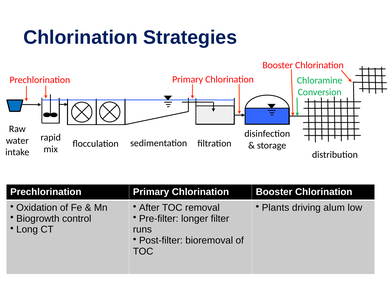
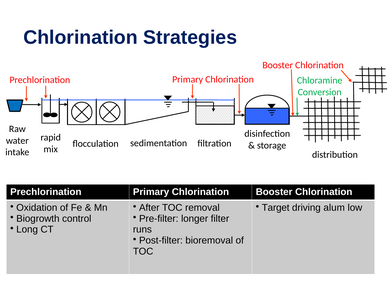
Plants: Plants -> Target (276, 208)
